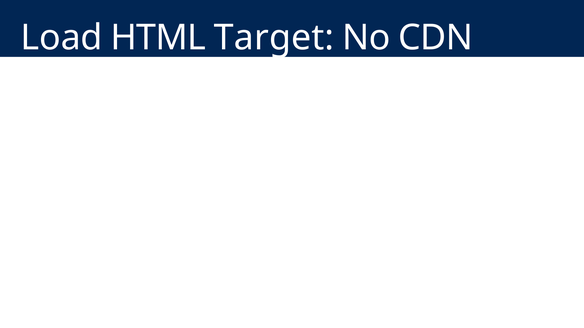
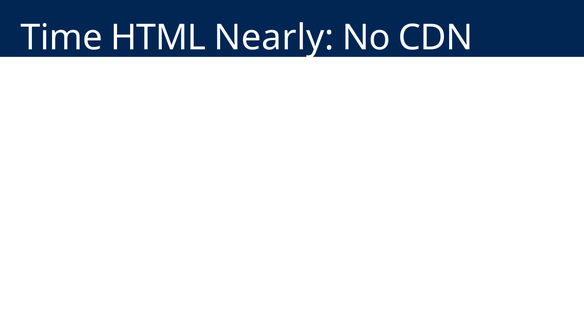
Load: Load -> Time (62, 38)
Target: Target -> Nearly (274, 38)
